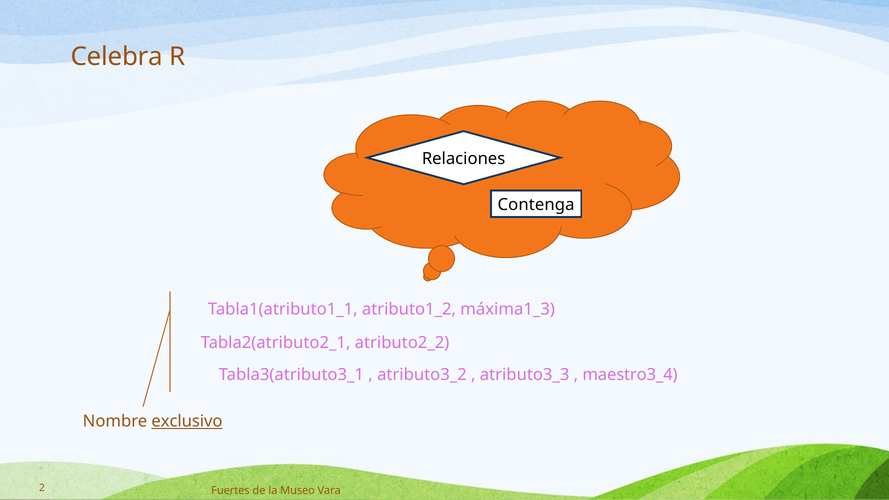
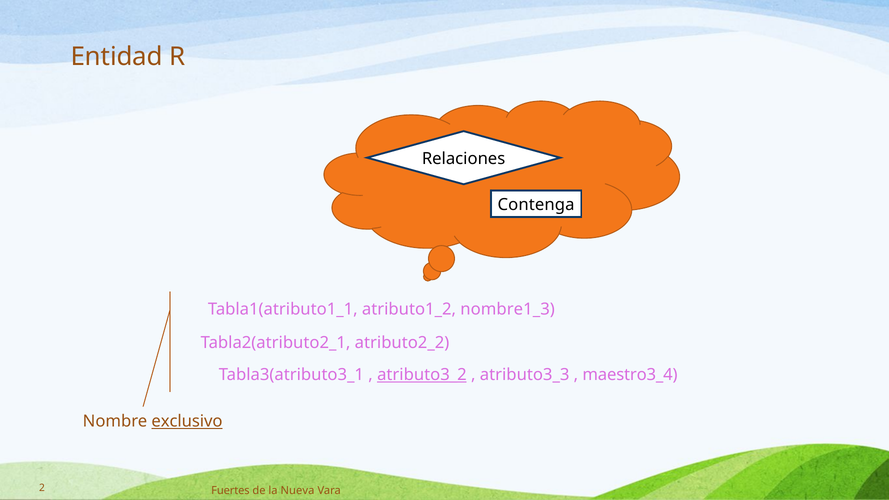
Celebra: Celebra -> Entidad (117, 57)
máxima1_3: máxima1_3 -> nombre1_3 (508, 309)
atributo3_2 underline: none -> present (422, 375)
Museo: Museo -> Nueva (297, 491)
